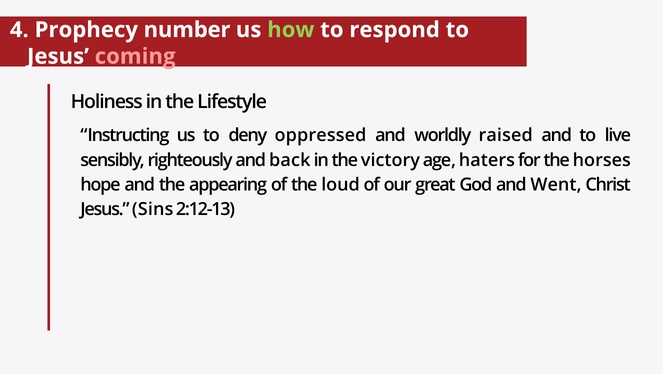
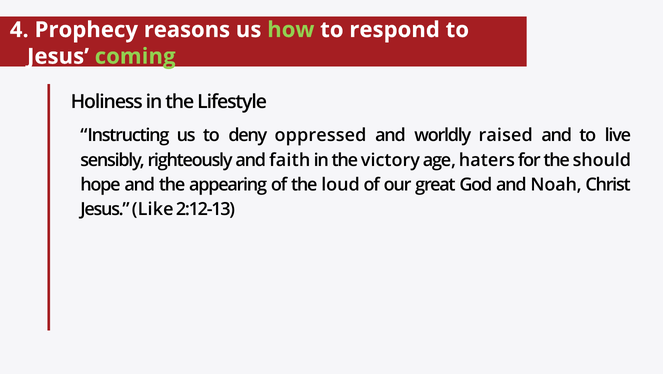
number: number -> reasons (187, 30)
coming colour: pink -> light green (135, 56)
back: back -> faith (290, 160)
horses: horses -> should (602, 160)
Went: Went -> Noah (556, 185)
Sins: Sins -> Like (153, 209)
